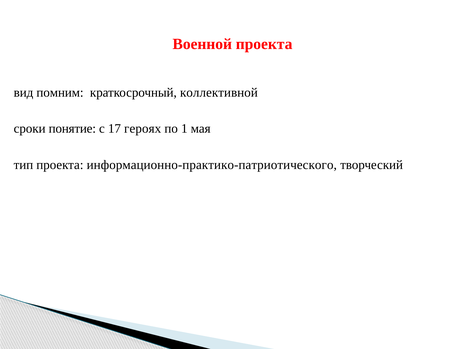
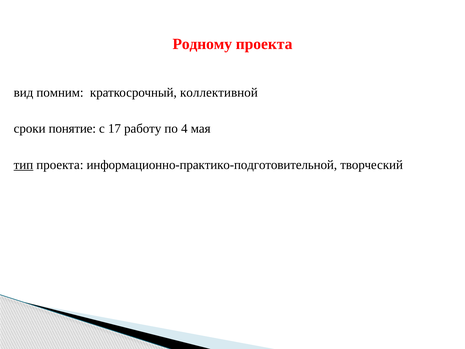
Военной: Военной -> Родному (202, 44)
героях: героях -> работу (143, 129)
1: 1 -> 4 (184, 129)
тип underline: none -> present (23, 165)
информационно-практико-патриотического: информационно-практико-патриотического -> информационно-практико-подготовительной (212, 165)
